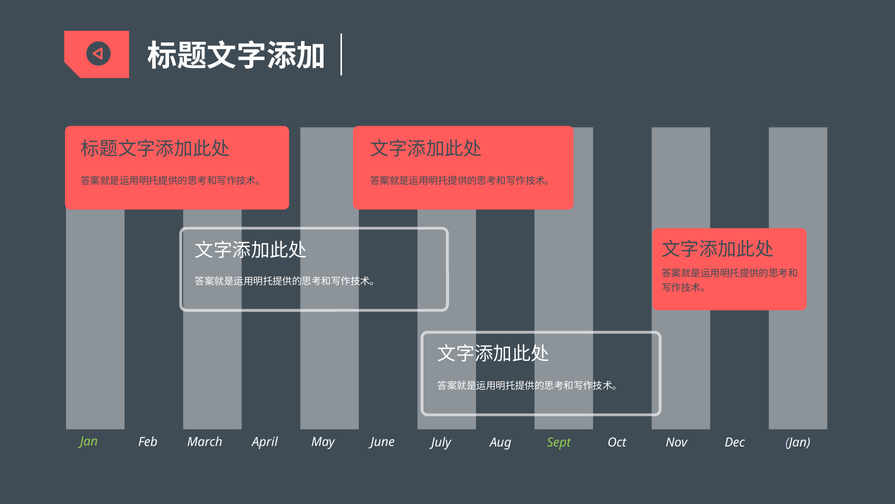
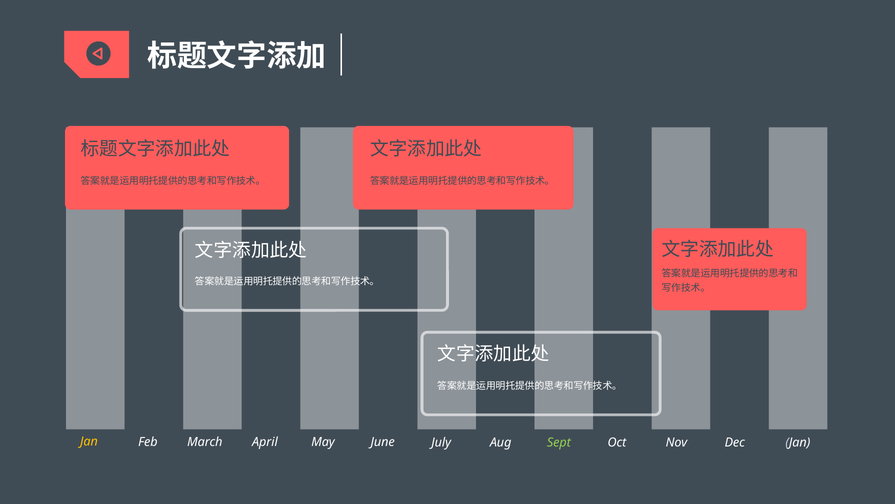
Jan colour: light green -> yellow (89, 441)
